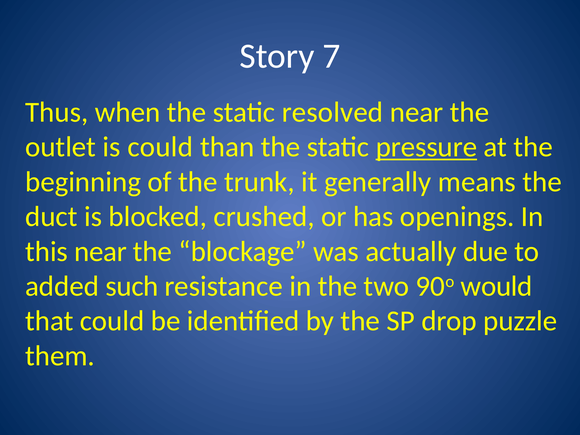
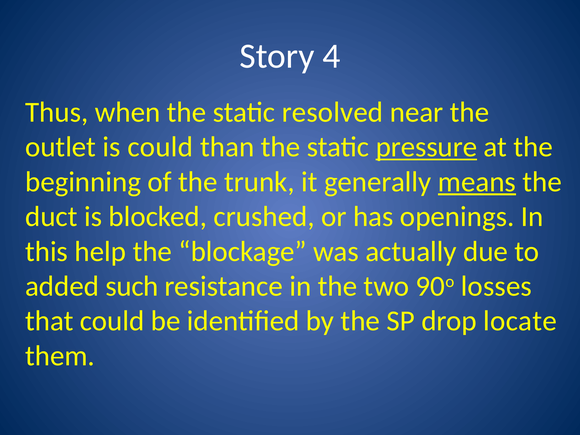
7: 7 -> 4 (331, 56)
means underline: none -> present (477, 182)
this near: near -> help (100, 251)
would: would -> losses (496, 286)
puzzle: puzzle -> locate (520, 321)
